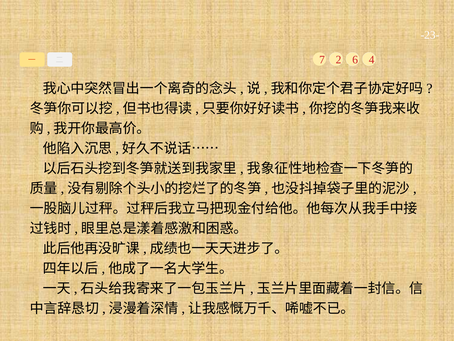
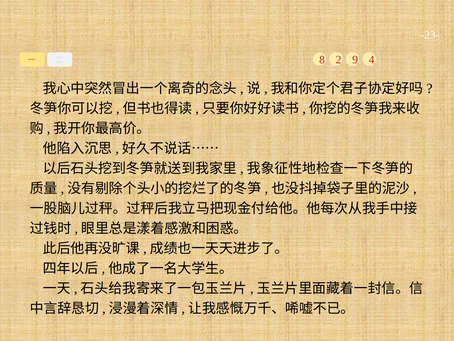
7: 7 -> 8 (322, 60)
6: 6 -> 9 (355, 60)
